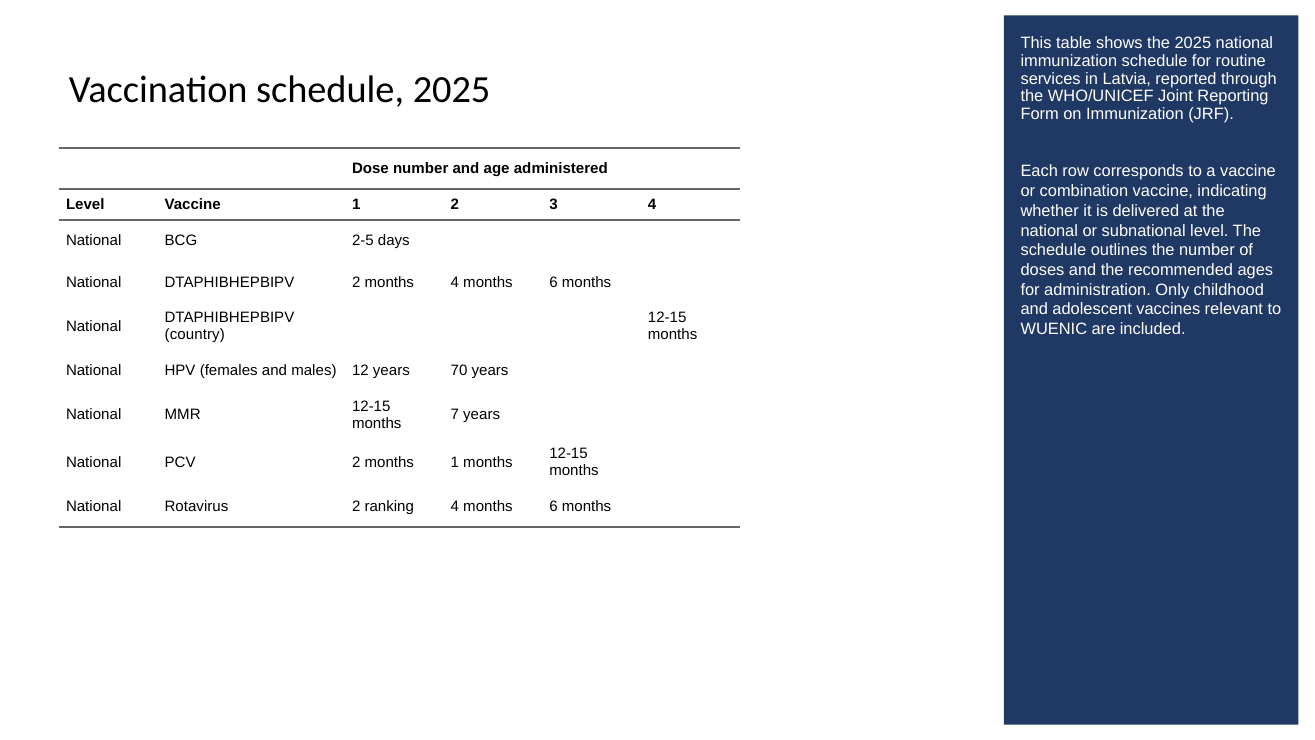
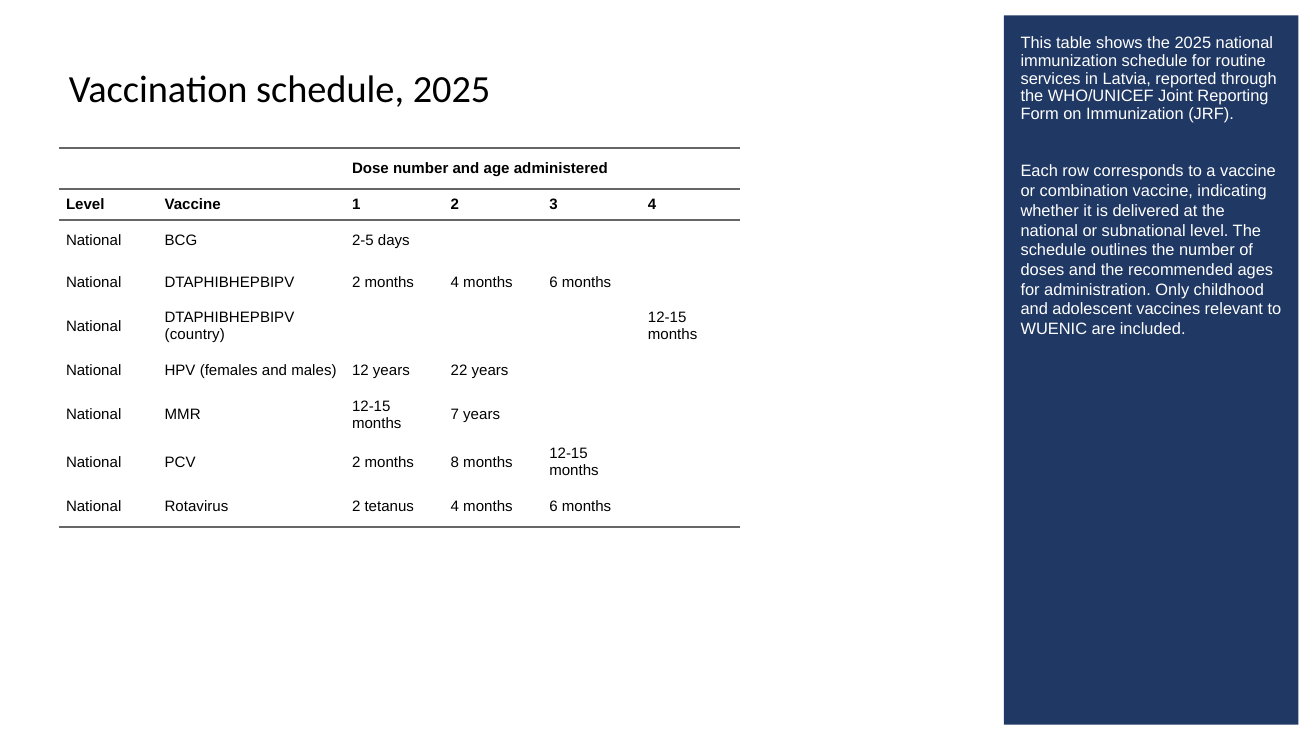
70: 70 -> 22 (459, 371)
months 1: 1 -> 8 (455, 462)
ranking: ranking -> tetanus (389, 506)
